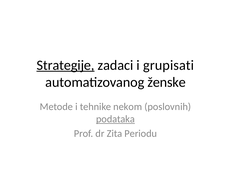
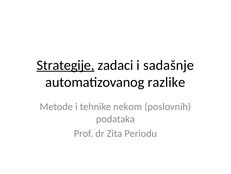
grupisati: grupisati -> sadašnje (169, 65)
ženske: ženske -> razlike (166, 82)
podataka underline: present -> none (115, 119)
